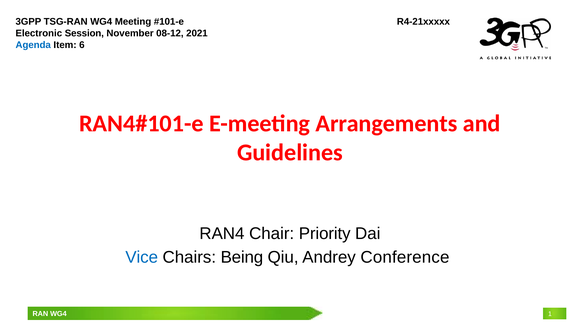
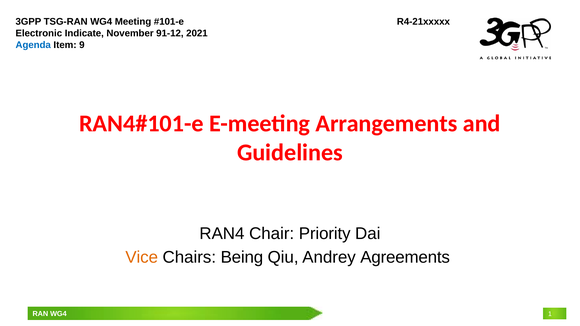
Session: Session -> Indicate (84, 33)
08-12: 08-12 -> 91-12 (170, 33)
6: 6 -> 9 (82, 45)
Vice colour: blue -> orange (142, 257)
Conference: Conference -> Agreements (405, 257)
